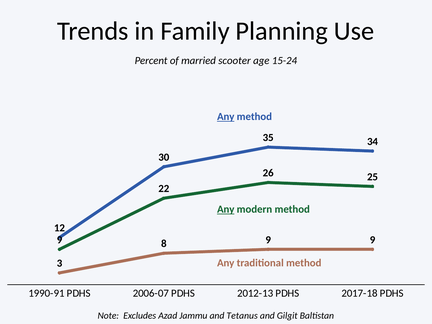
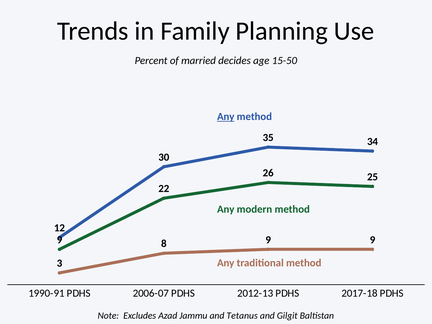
scooter: scooter -> decides (235, 60)
15-24: 15-24 -> 15-50 (284, 60)
Any underline: present -> none (226, 209)
